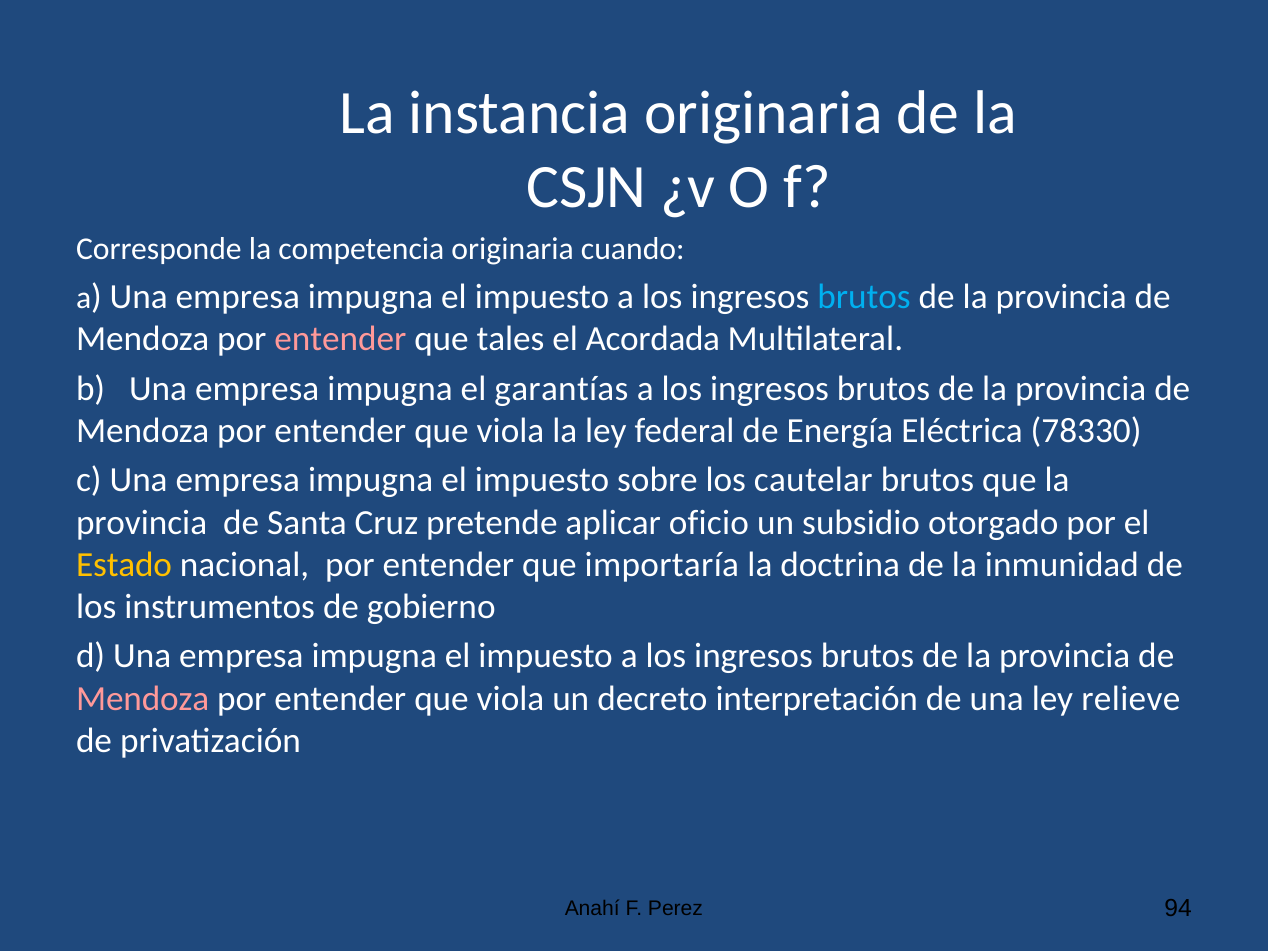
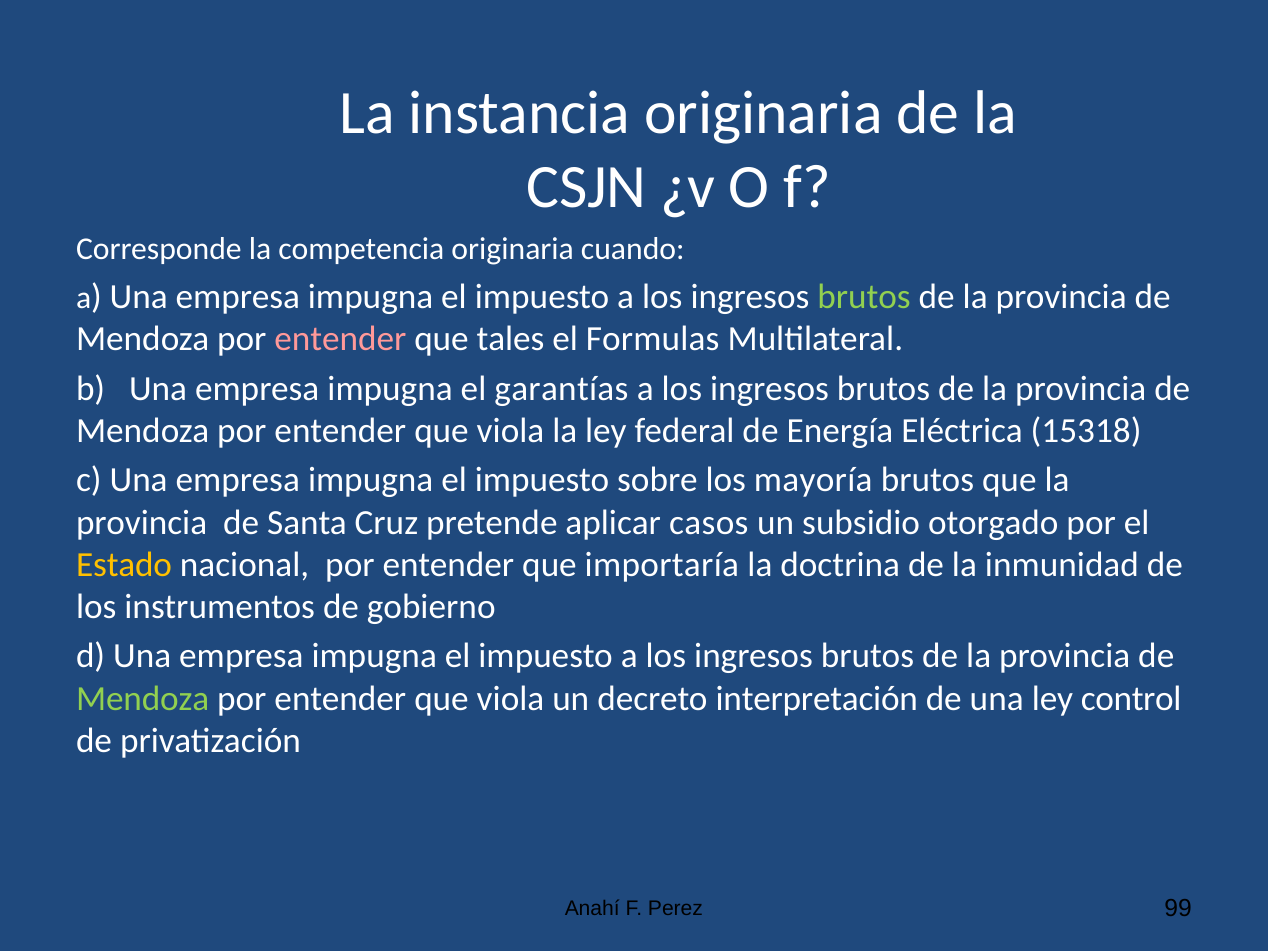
brutos colour: light blue -> light green (864, 297)
Acordada: Acordada -> Formulas (653, 339)
78330: 78330 -> 15318 (1086, 431)
cautelar: cautelar -> mayoría (813, 480)
oficio: oficio -> casos (709, 522)
Mendoza colour: pink -> light green (143, 699)
relieve: relieve -> control (1131, 699)
94: 94 -> 99 (1178, 908)
